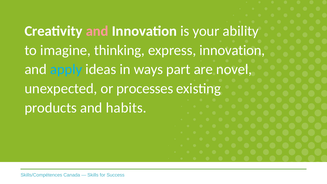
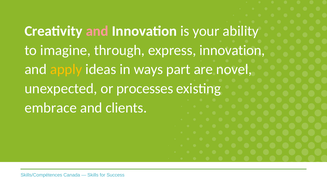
thinking: thinking -> through (119, 50)
apply colour: light blue -> yellow (66, 69)
products: products -> embrace (51, 108)
habits: habits -> clients (126, 108)
